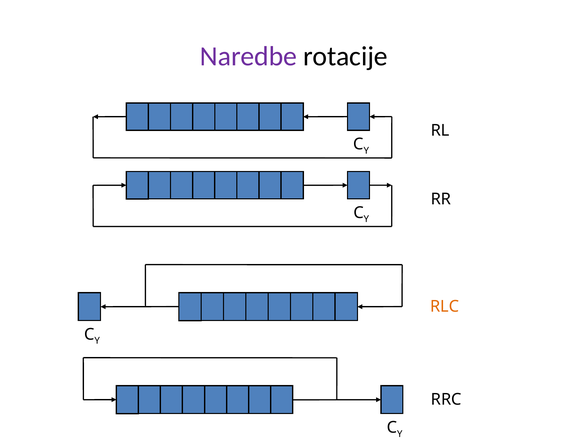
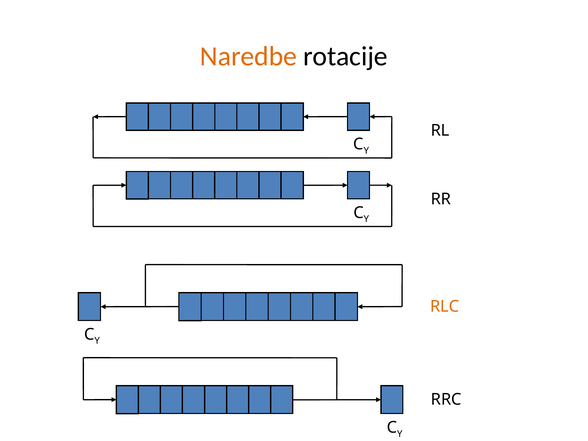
Naredbe colour: purple -> orange (249, 56)
